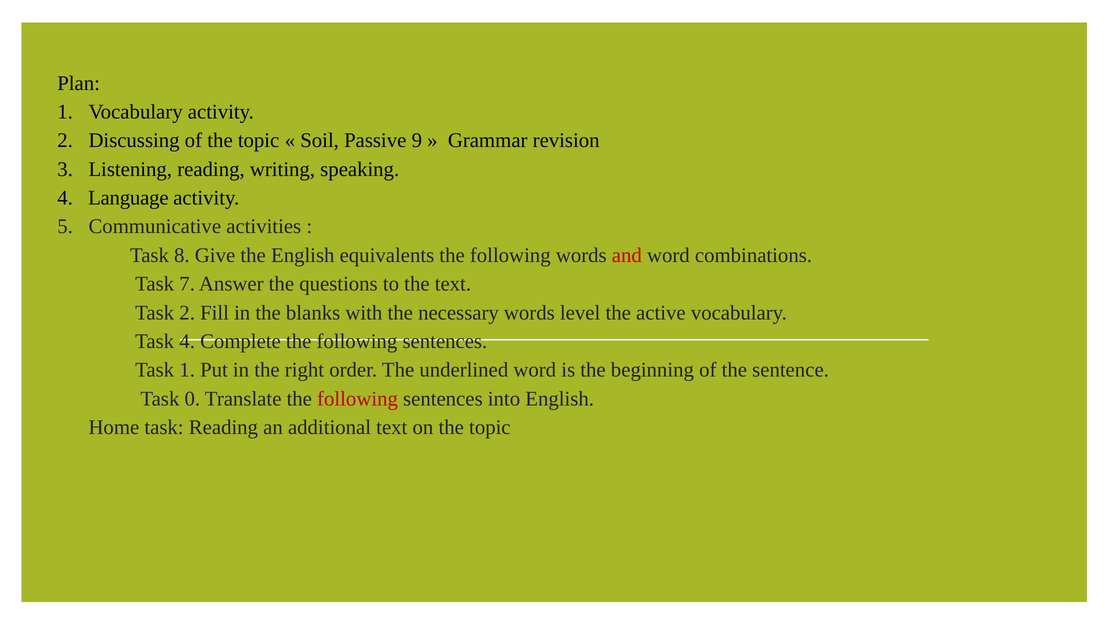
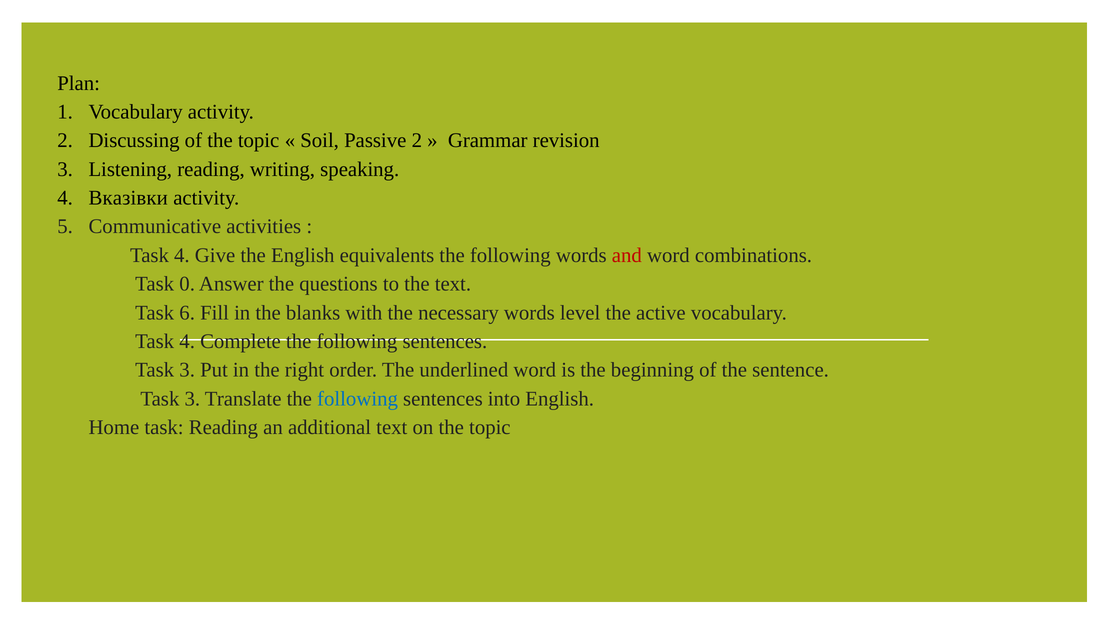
Passive 9: 9 -> 2 (417, 140)
Language: Language -> Вказівки (128, 198)
8: 8 -> 4 (182, 255)
7: 7 -> 0 (187, 284)
Task 2: 2 -> 6 (187, 313)
1: 1 -> 3 (187, 370)
0: 0 -> 3 (192, 399)
following colour: red -> blue (358, 399)
